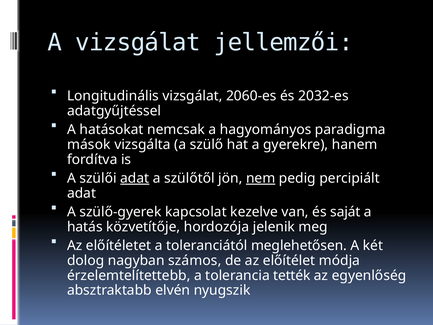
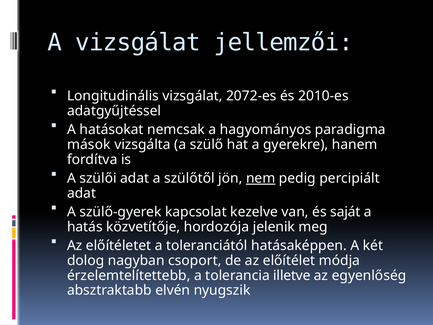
2060-es: 2060-es -> 2072-es (251, 96)
2032-es: 2032-es -> 2010-es (323, 96)
adat underline: present -> none (135, 178)
meglehetősen: meglehetősen -> hatásaképpen (299, 245)
számos: számos -> csoport (195, 260)
tették: tették -> illetve (292, 275)
